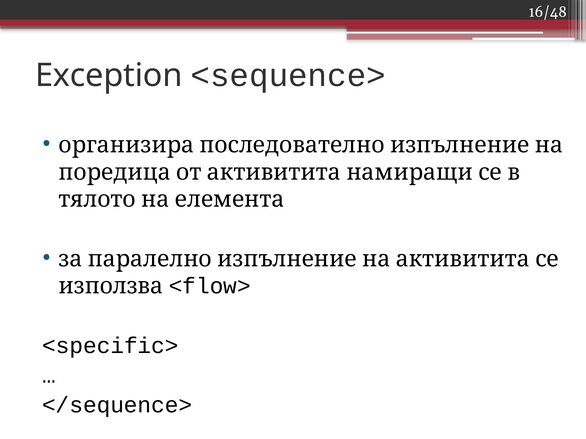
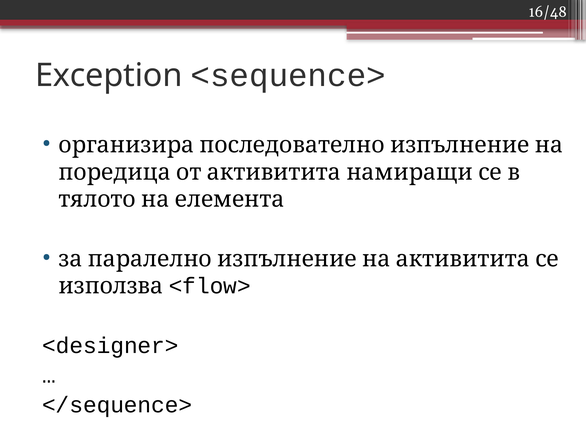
<specific>: <specific> -> <designer> (110, 346)
